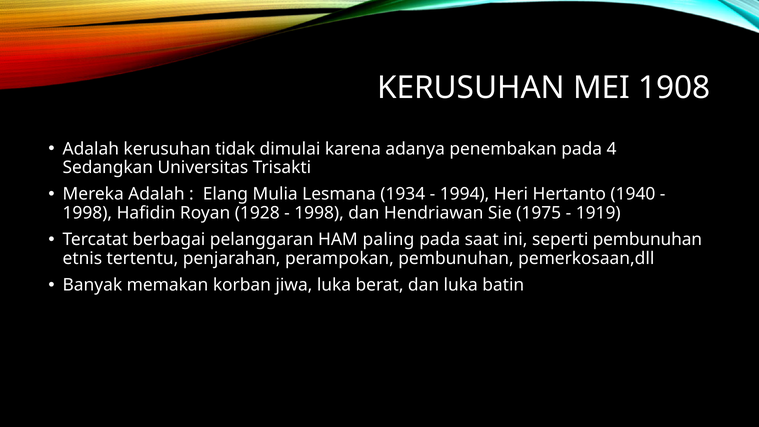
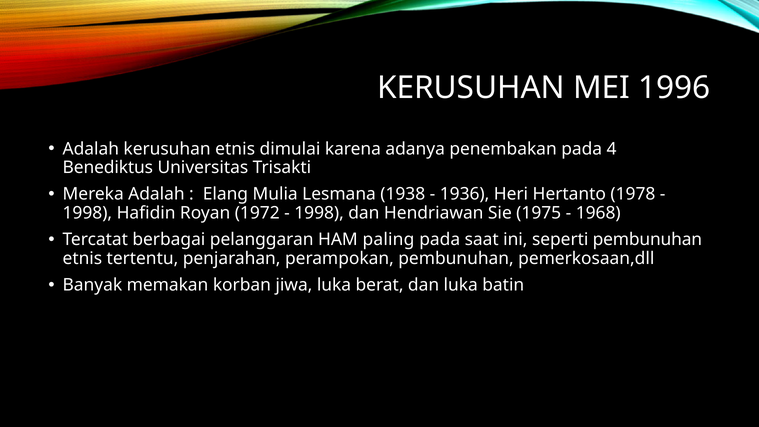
1908: 1908 -> 1996 (674, 88)
kerusuhan tidak: tidak -> etnis (235, 149)
Sedangkan: Sedangkan -> Benediktus (108, 168)
1934: 1934 -> 1938 (403, 194)
1994: 1994 -> 1936 (465, 194)
1940: 1940 -> 1978 (633, 194)
1928: 1928 -> 1972 (257, 213)
1919: 1919 -> 1968 (598, 213)
